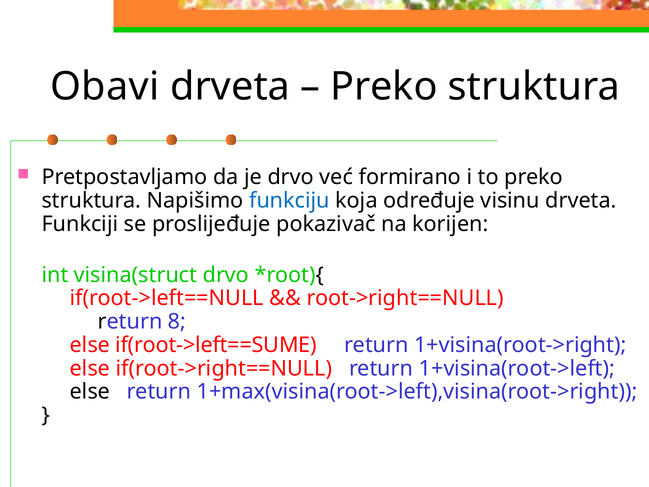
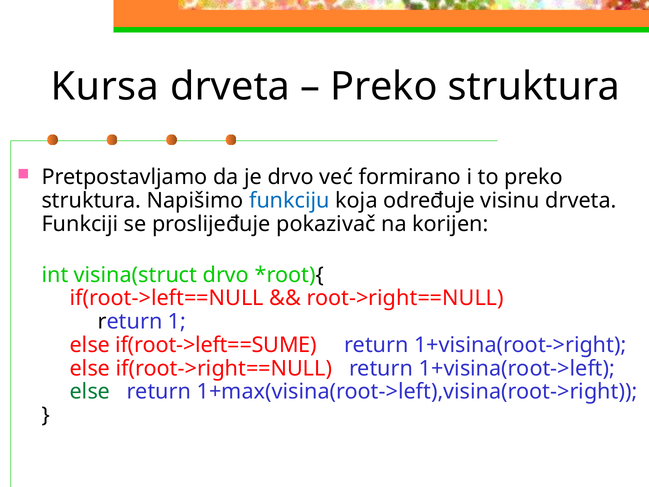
Obavi: Obavi -> Kursa (105, 87)
8: 8 -> 1 (177, 321)
else colour: black -> green (90, 392)
